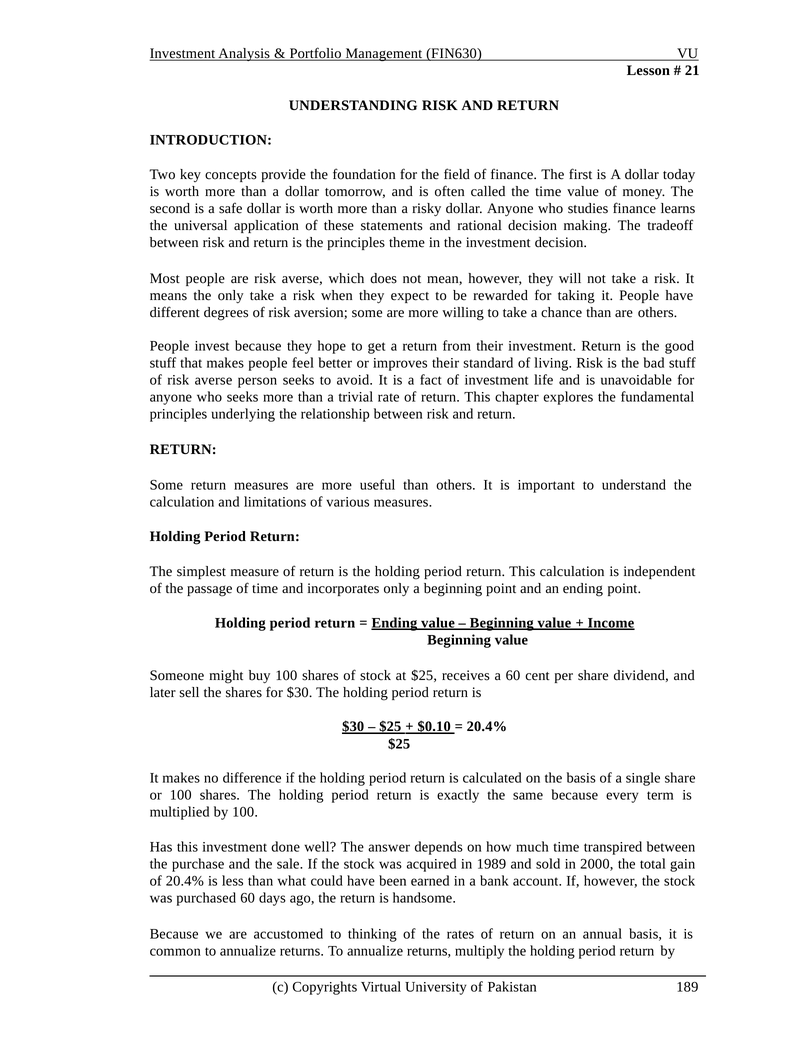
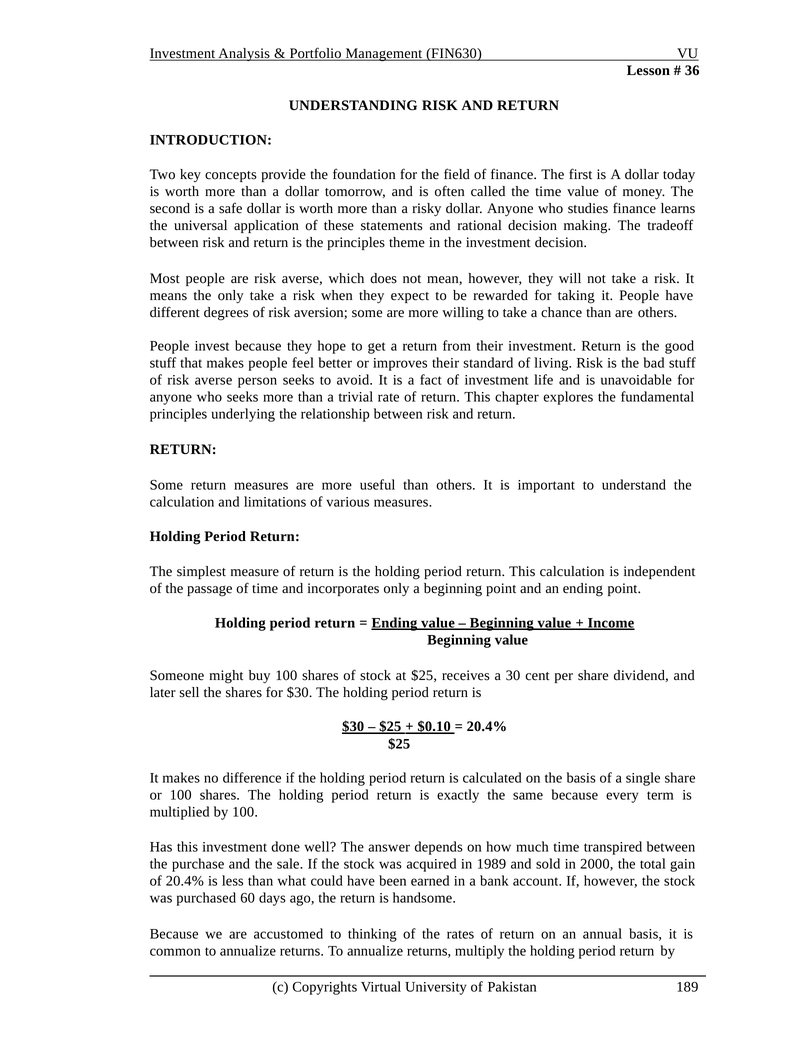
21: 21 -> 36 (692, 70)
a 60: 60 -> 30 (513, 676)
